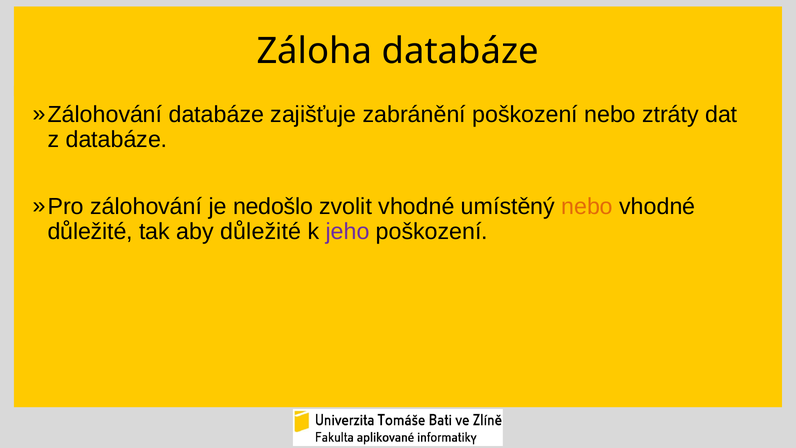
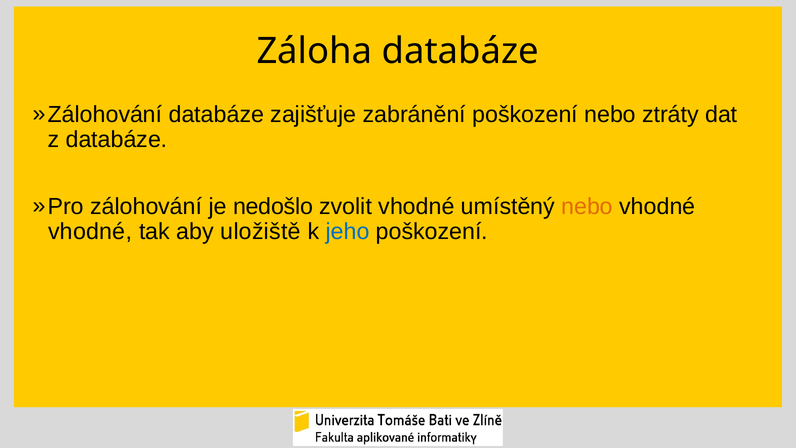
důležité: důležité -> vhodné (90, 232)
aby důležité: důležité -> uložiště (261, 232)
jeho colour: purple -> blue (348, 232)
